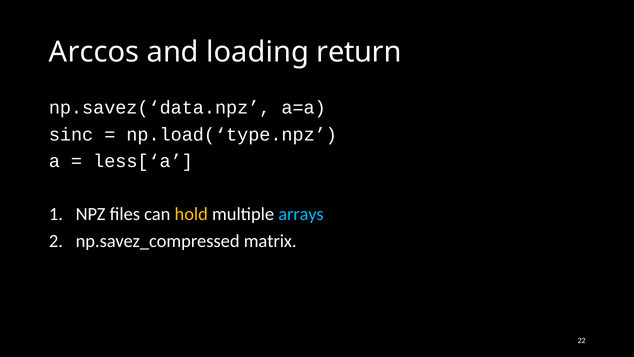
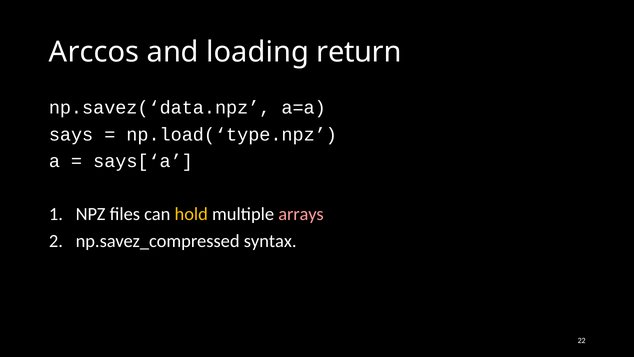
sinc: sinc -> says (71, 134)
less[‘a: less[‘a -> says[‘a (143, 161)
arrays colour: light blue -> pink (301, 214)
matrix: matrix -> syntax (270, 241)
